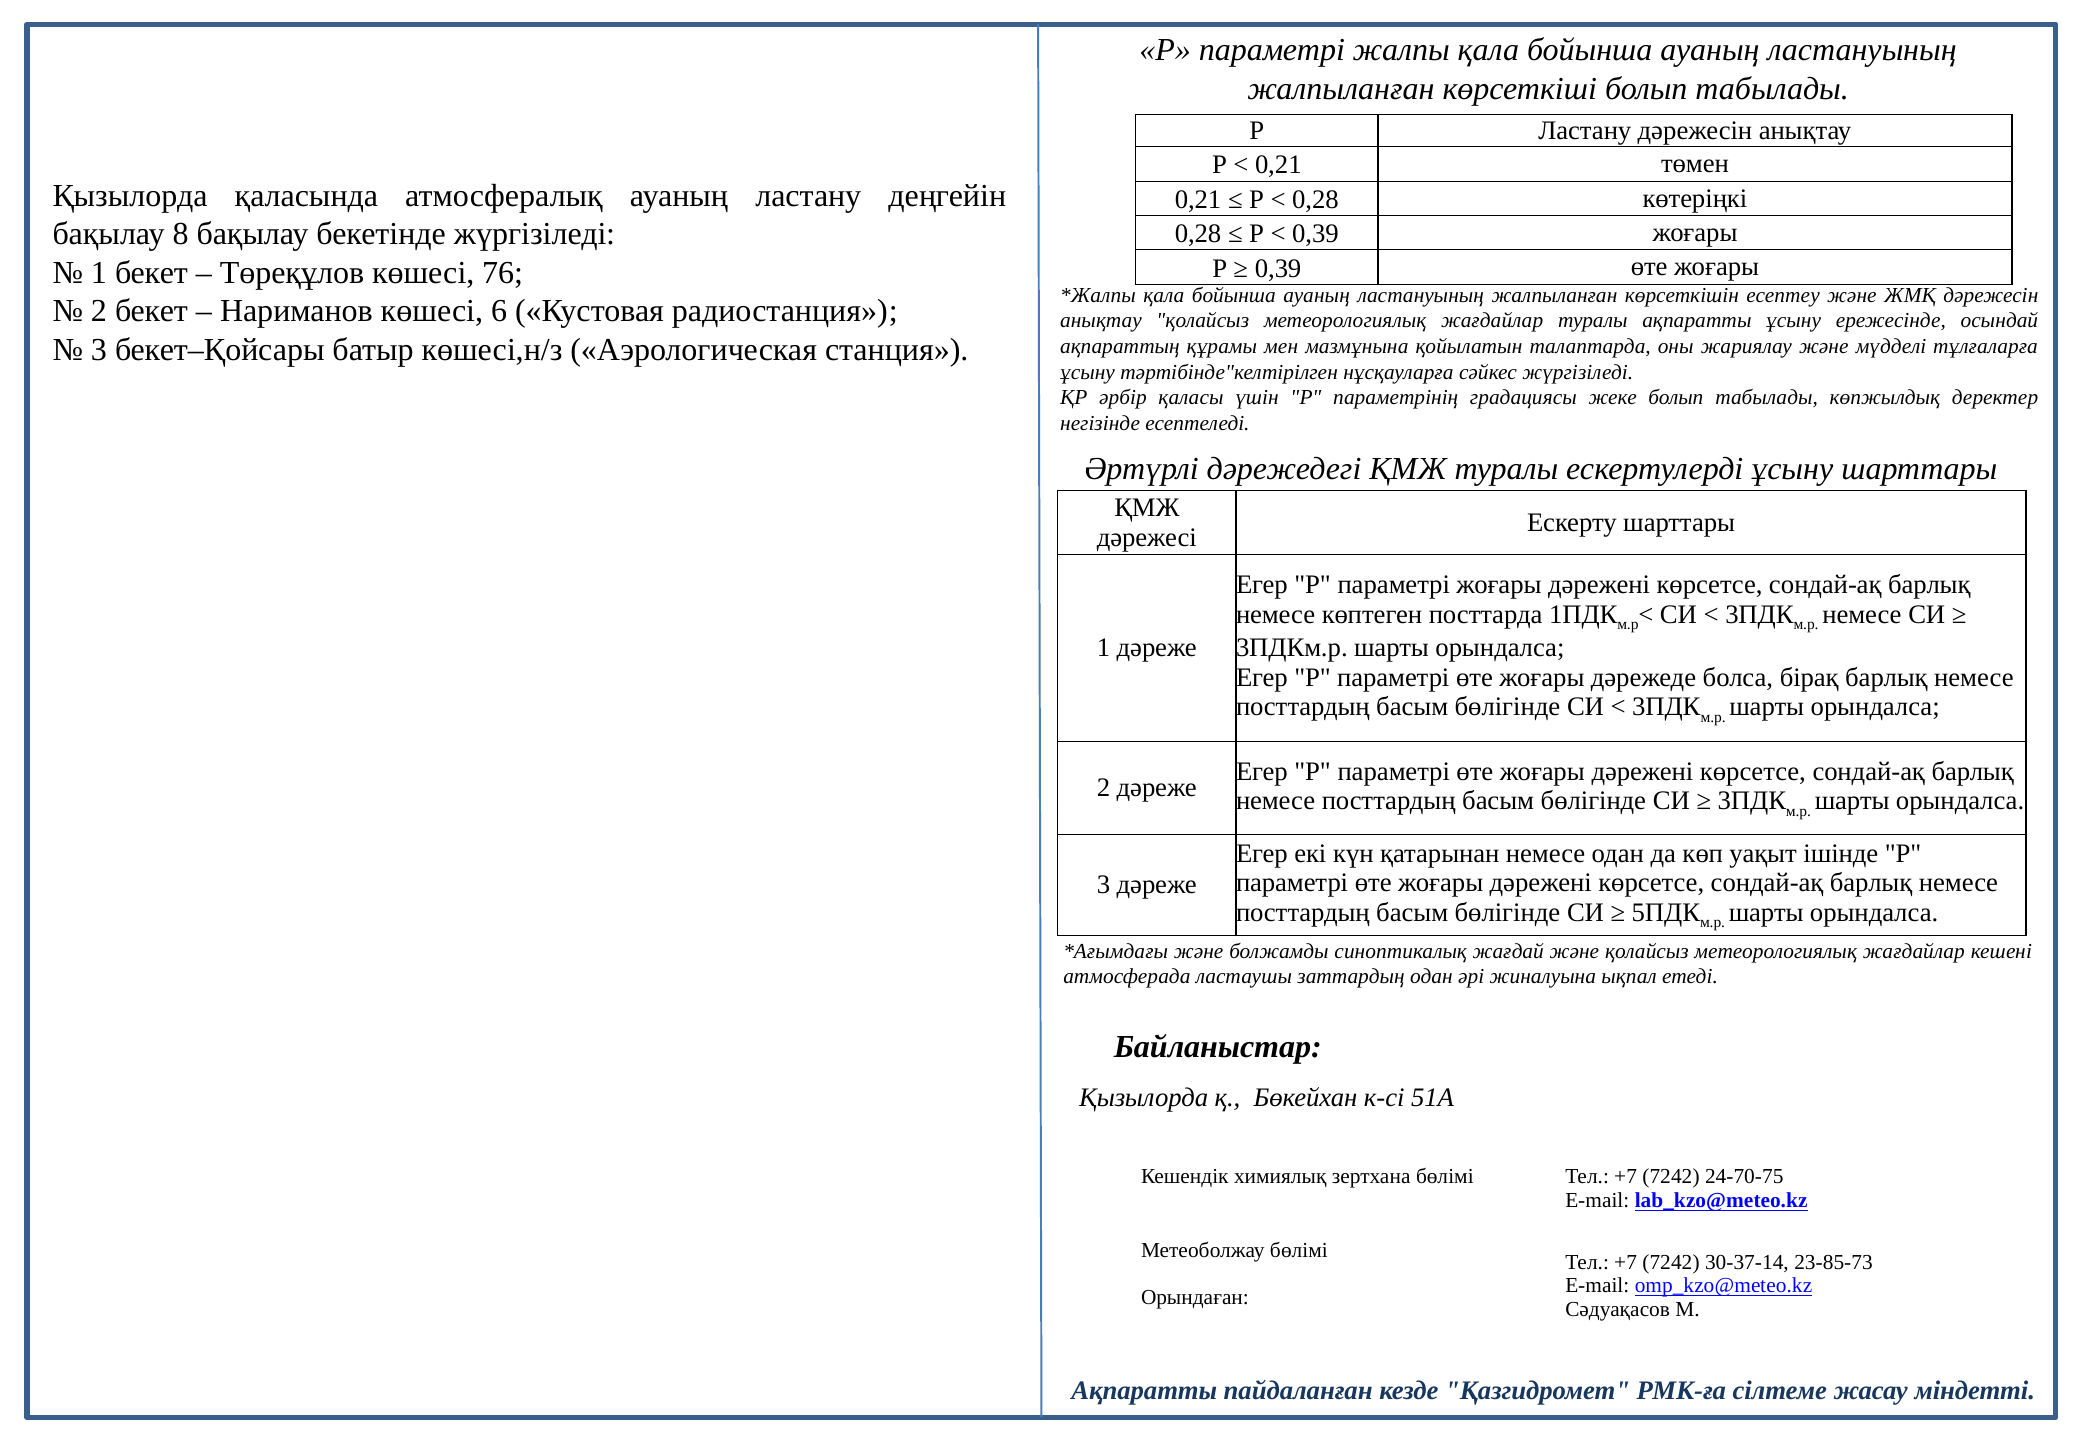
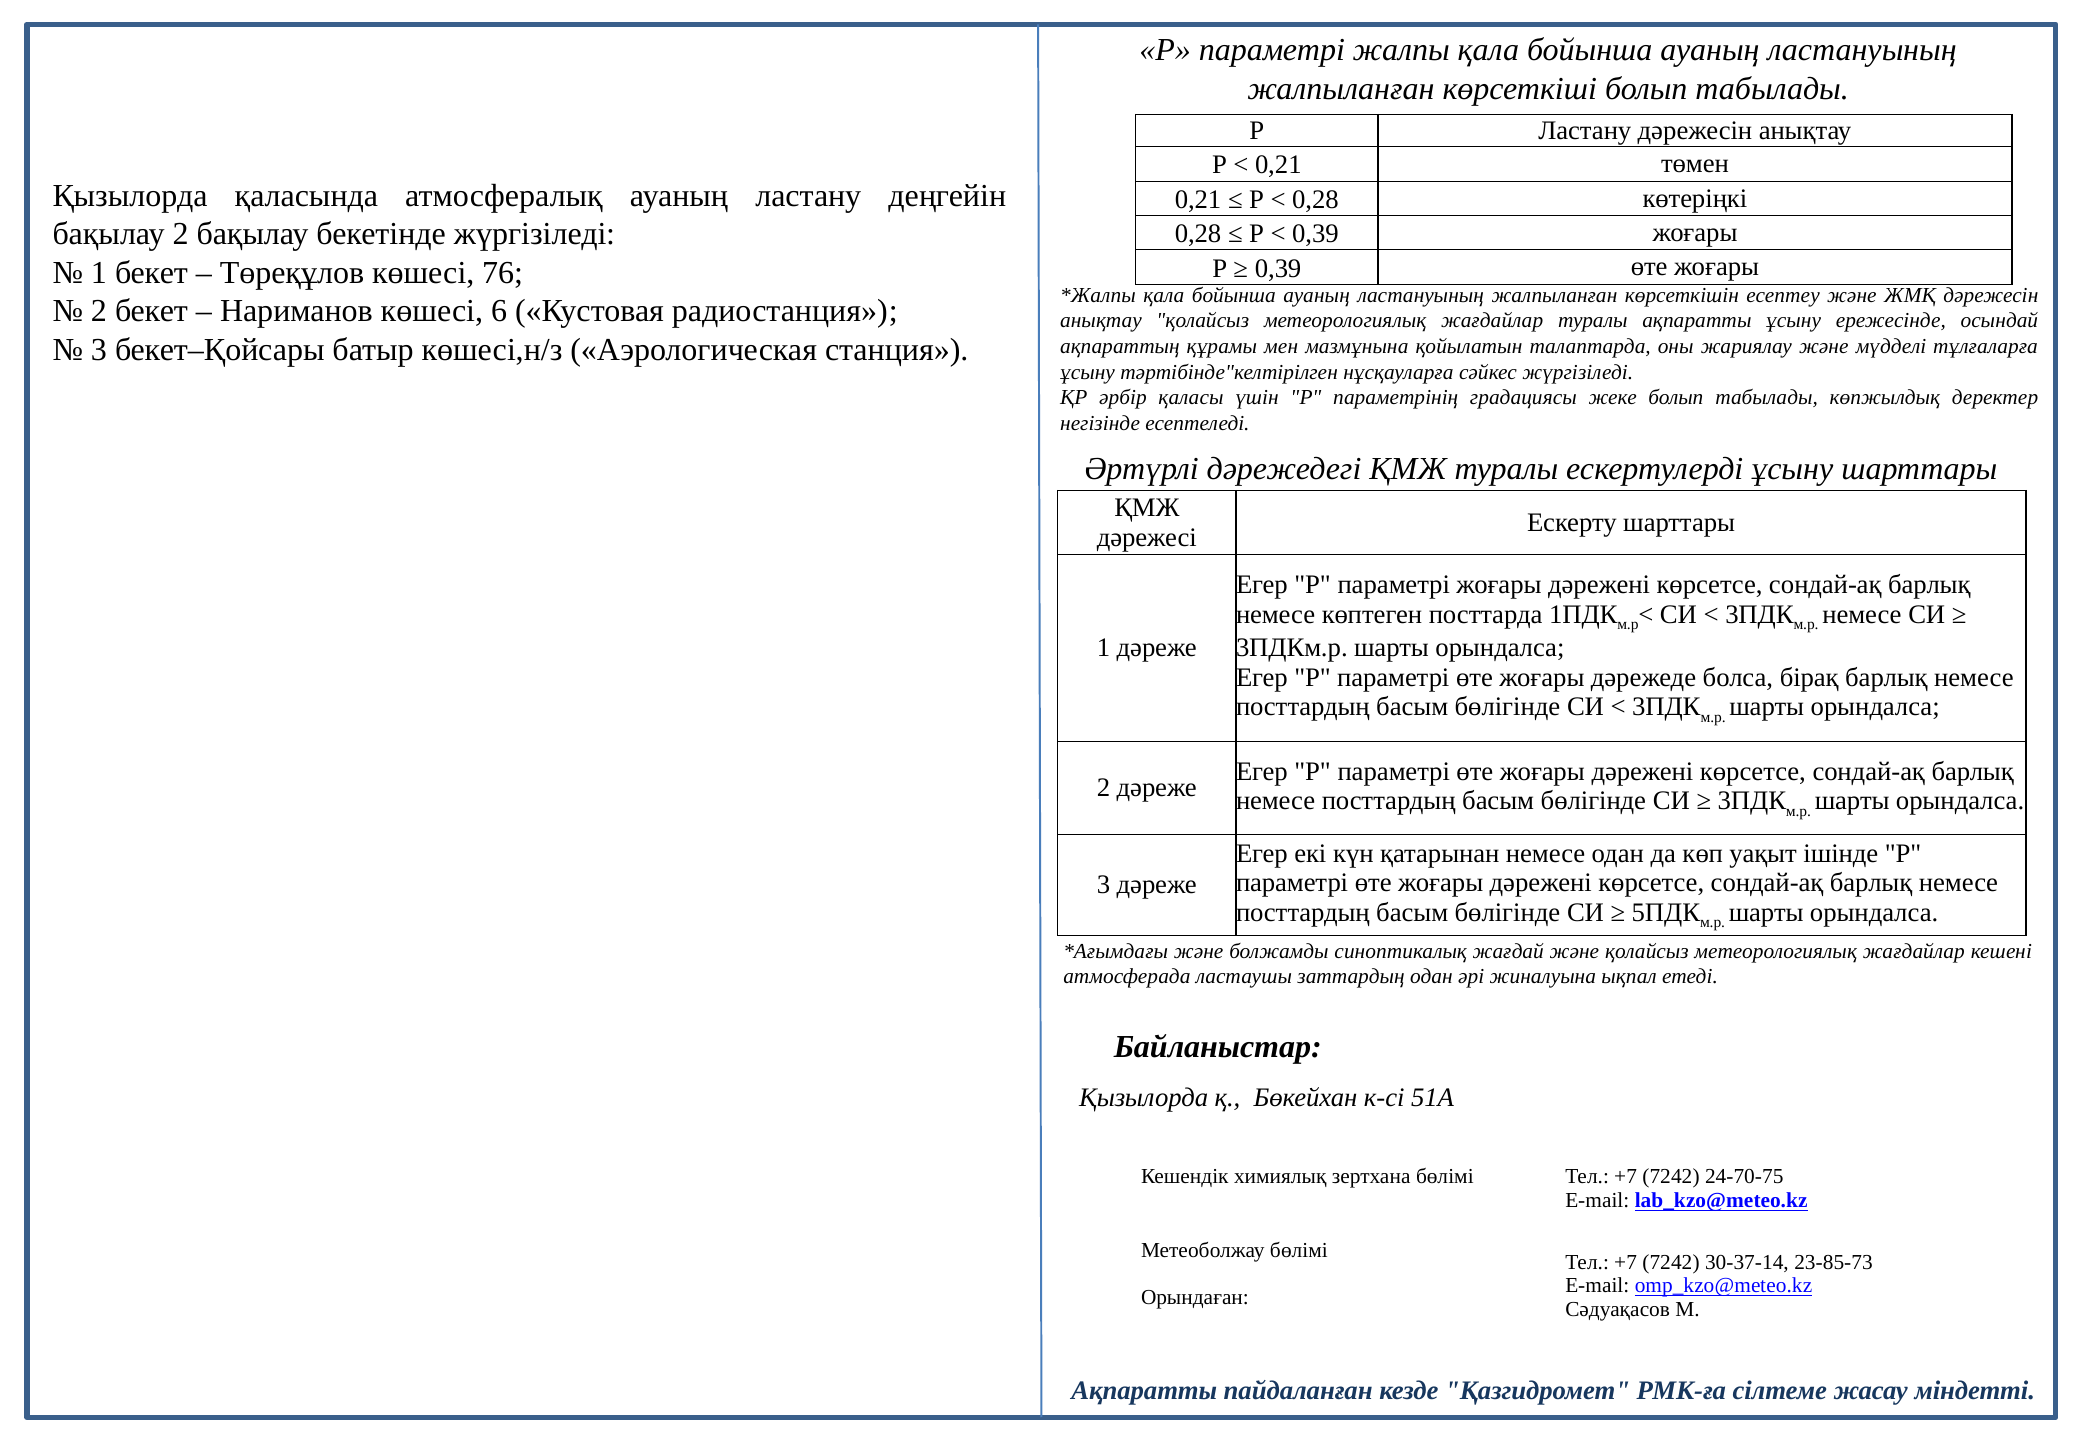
бақылау 8: 8 -> 2 (181, 234)
